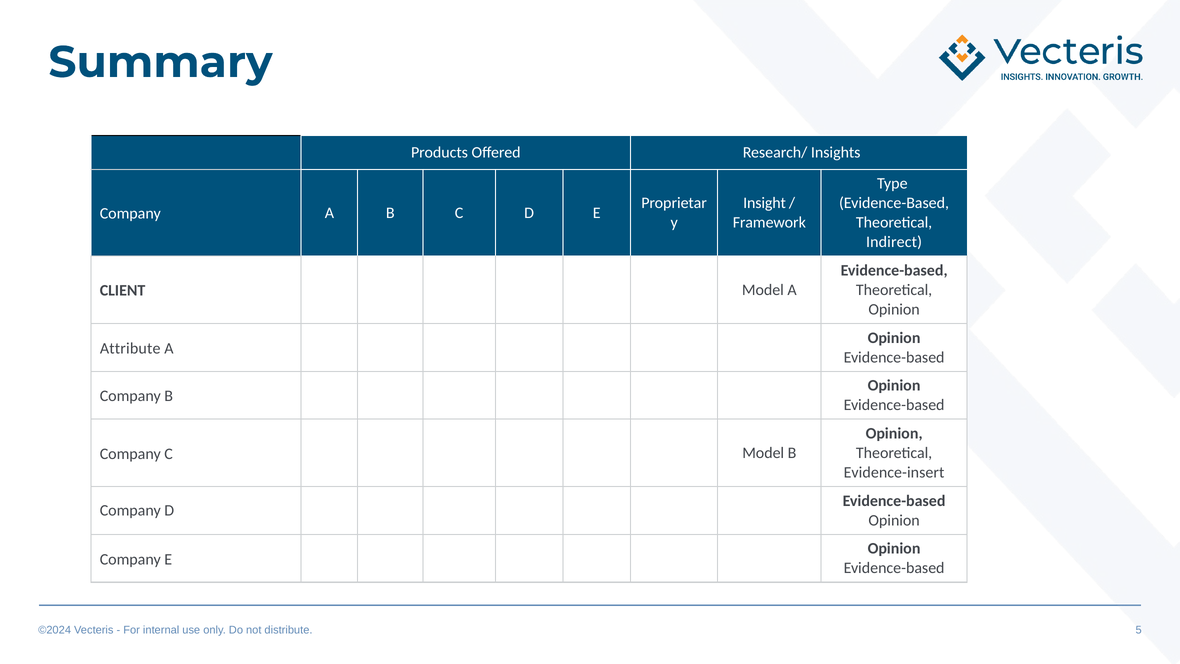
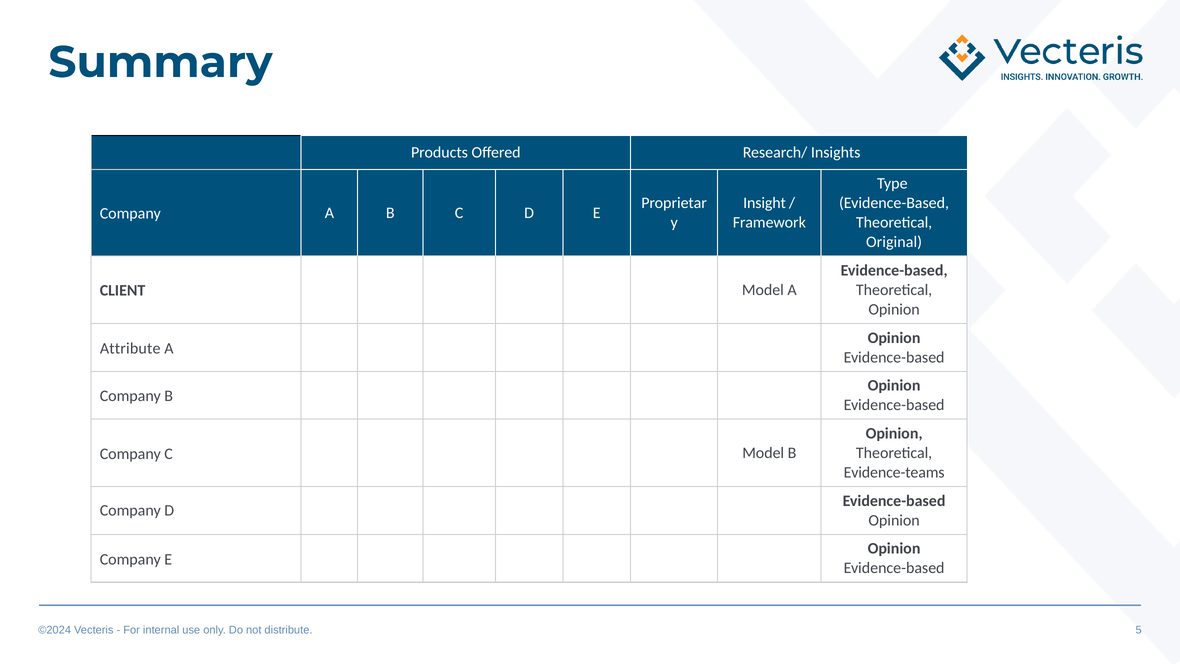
Indirect: Indirect -> Original (894, 242)
Evidence-insert: Evidence-insert -> Evidence-teams (894, 472)
